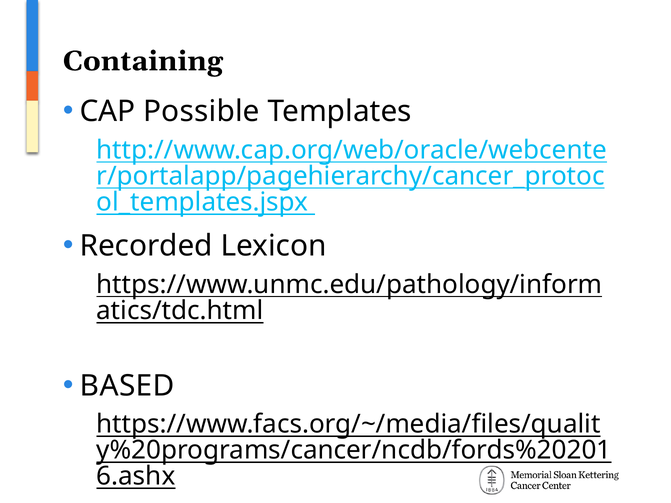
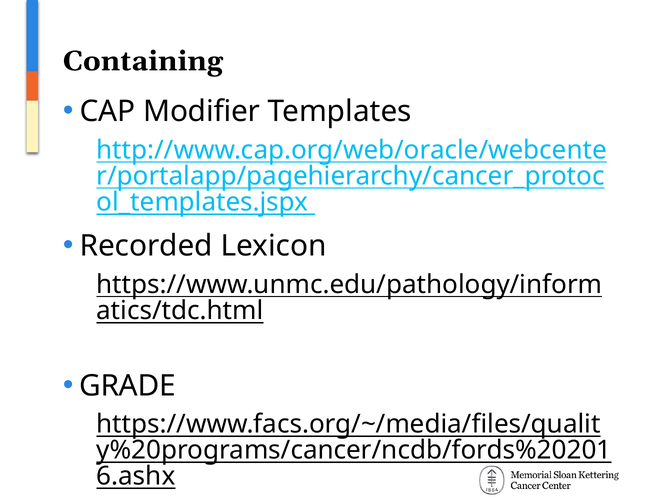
Possible: Possible -> Modifier (202, 112)
BASED: BASED -> GRADE (127, 386)
